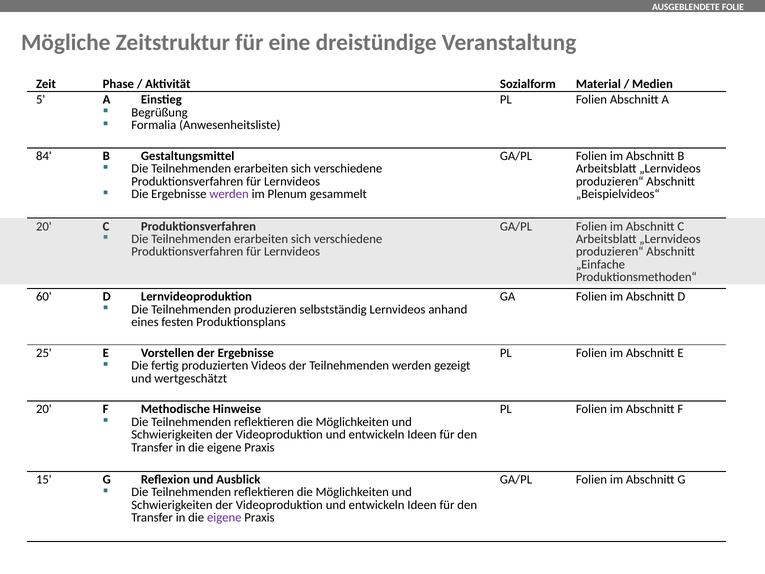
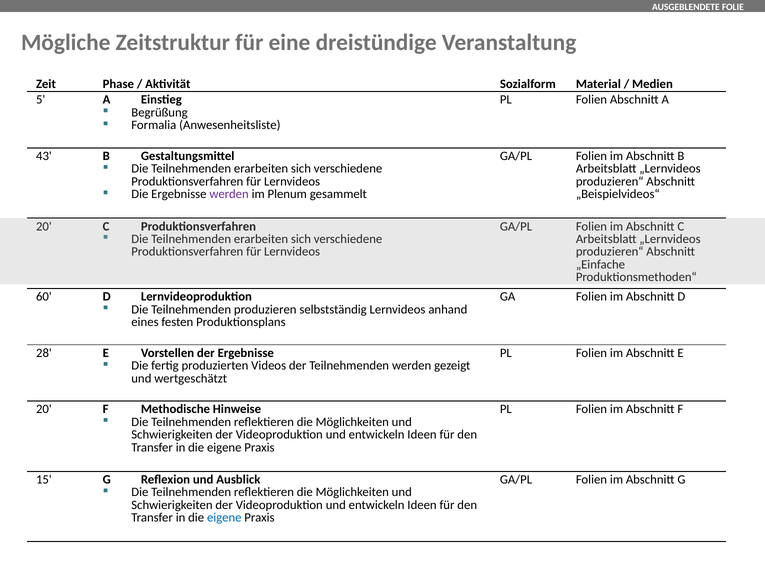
84: 84 -> 43 (44, 156)
25: 25 -> 28 (44, 353)
eigene colour: purple -> blue (224, 517)
